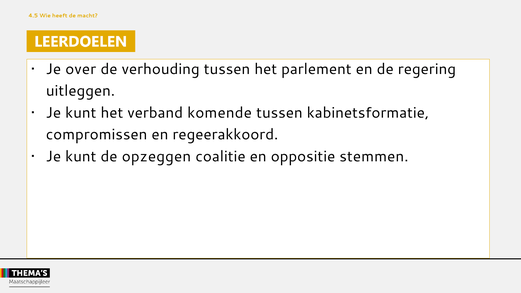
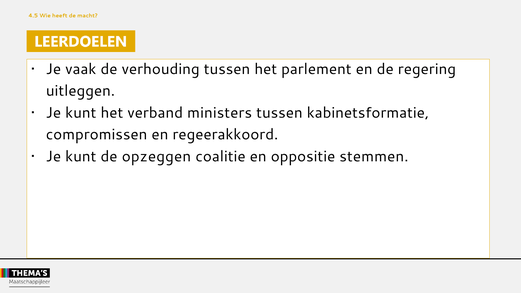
over: over -> vaak (81, 69)
komende: komende -> ministers (220, 113)
